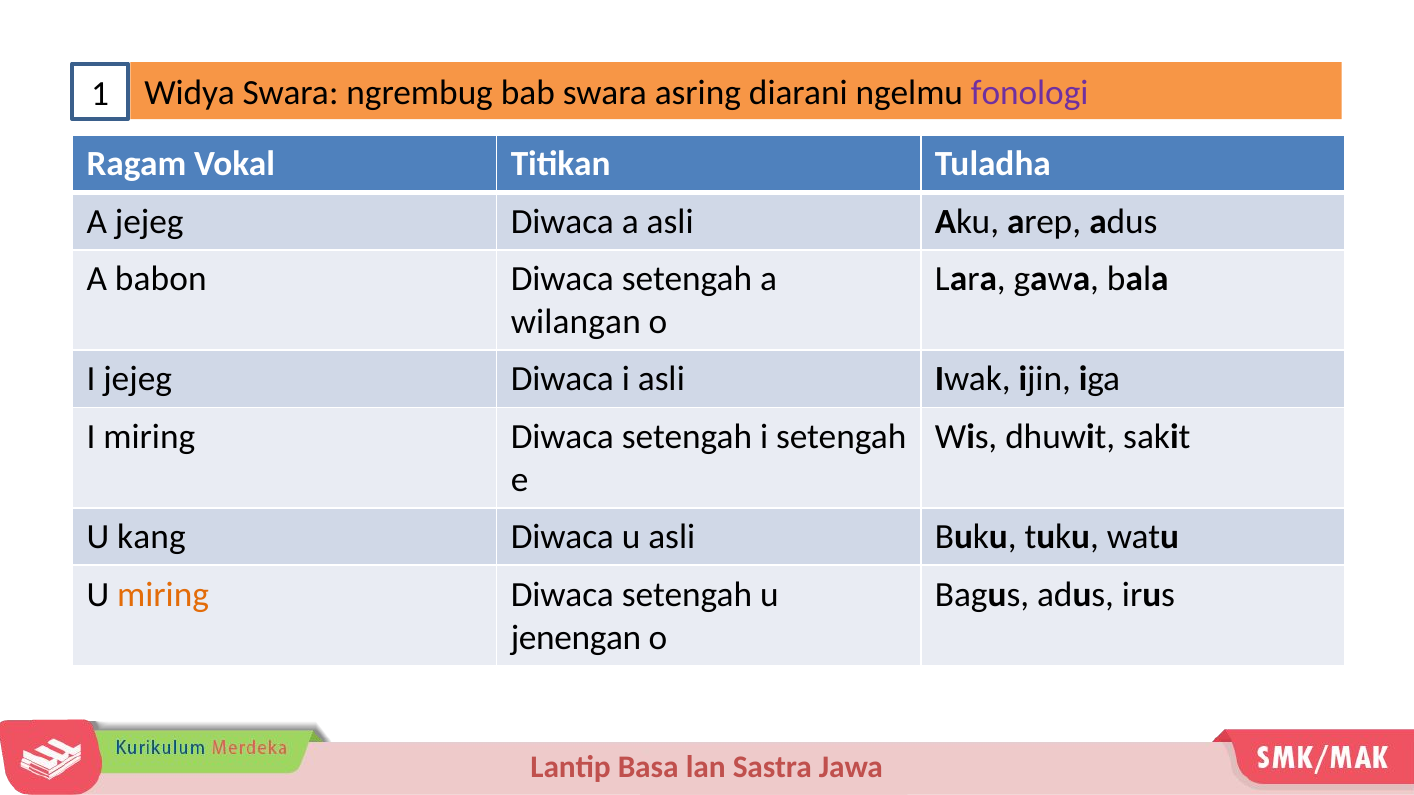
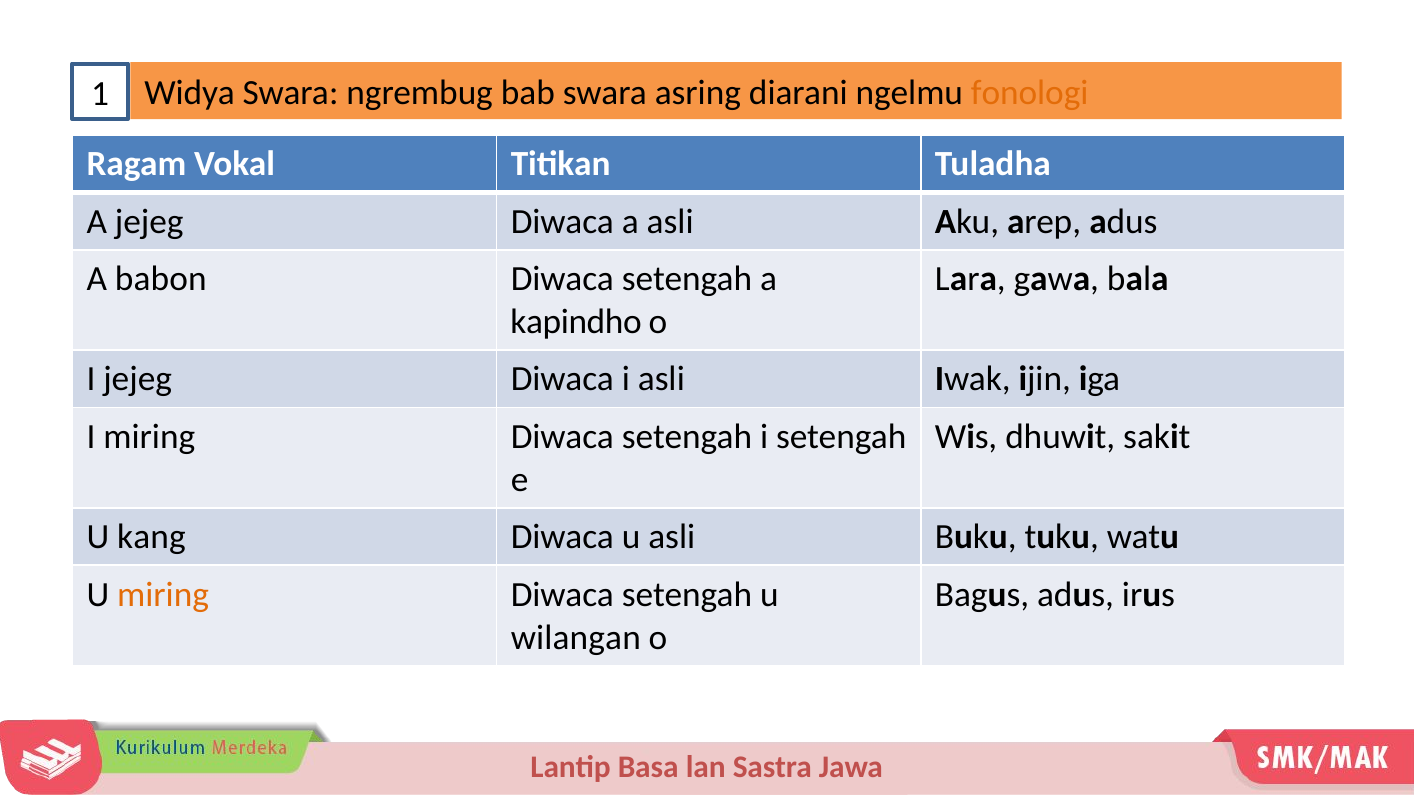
fonologi colour: purple -> orange (1030, 93)
wilangan: wilangan -> kapindho (576, 322)
jenengan: jenengan -> wilangan (576, 638)
